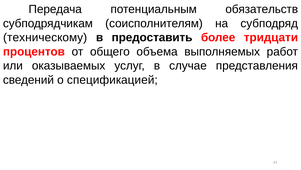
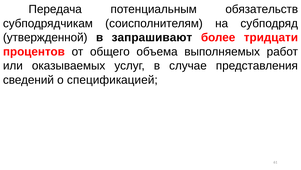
техническому: техническому -> утвержденной (45, 37)
предоставить: предоставить -> запрашивают (152, 37)
